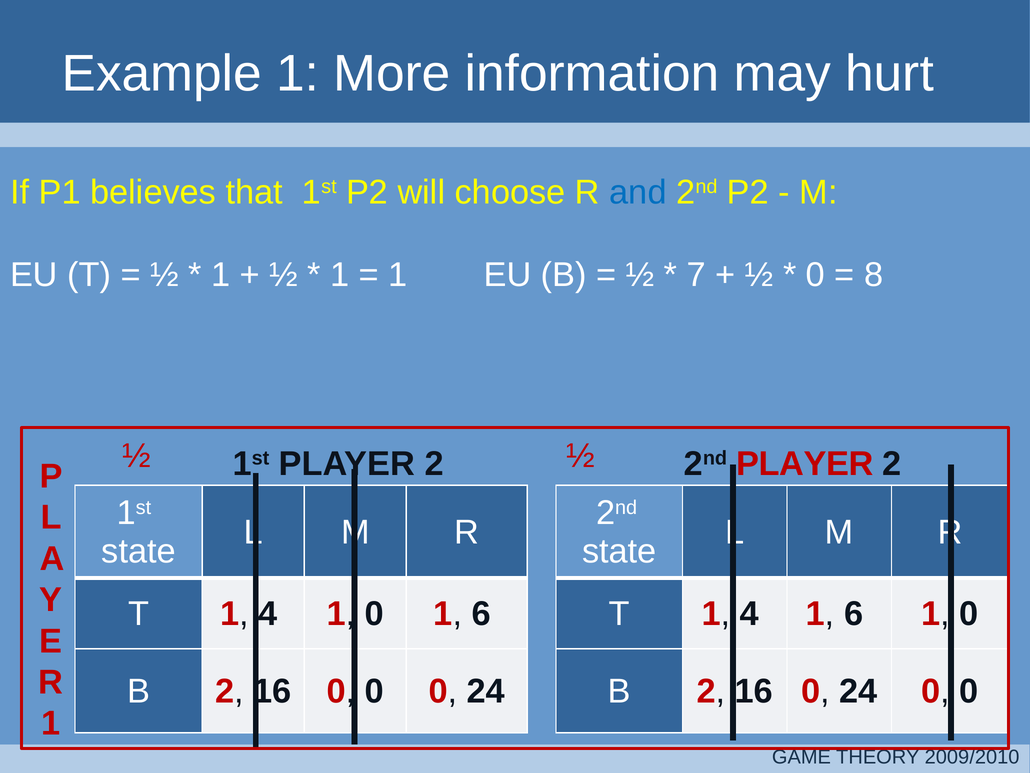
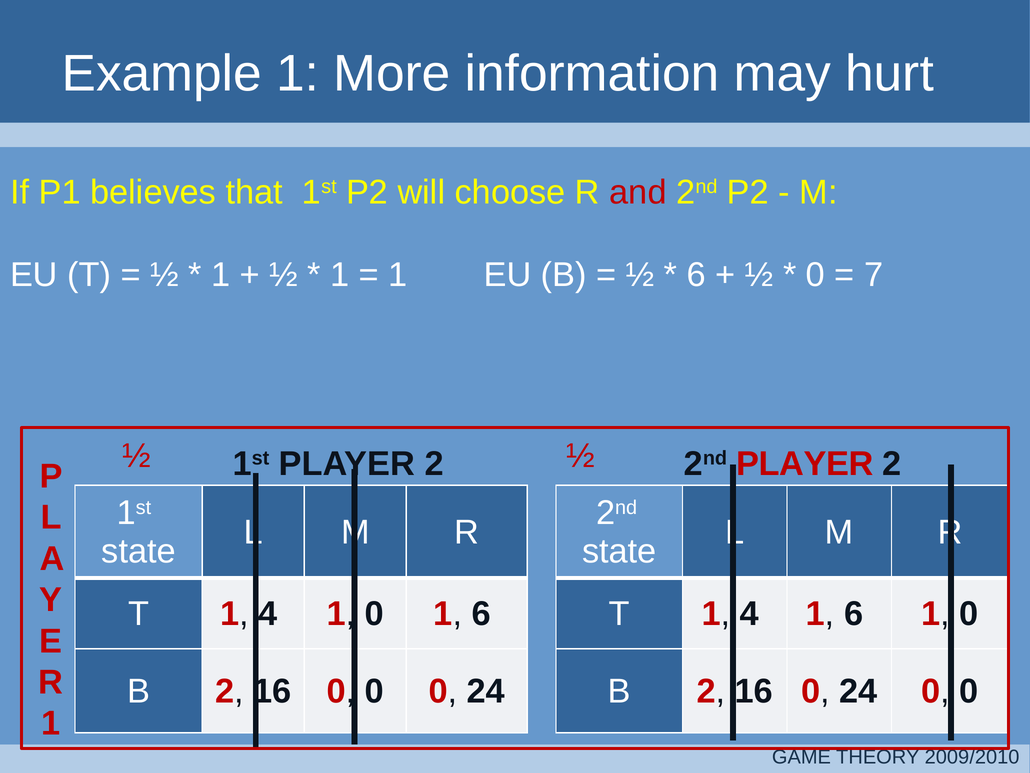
and colour: blue -> red (638, 192)
7: 7 -> 6 (696, 275)
8: 8 -> 7 (874, 275)
